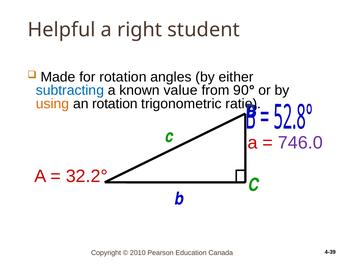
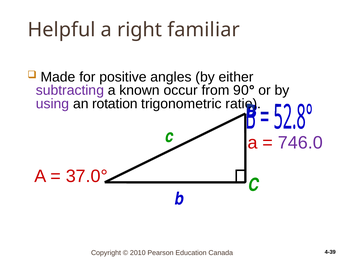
student: student -> familiar (204, 30)
for rotation: rotation -> positive (123, 77)
subtracting colour: blue -> purple (70, 90)
value: value -> occur (181, 90)
using colour: orange -> purple (53, 104)
32.2°: 32.2° -> 37.0° (87, 176)
